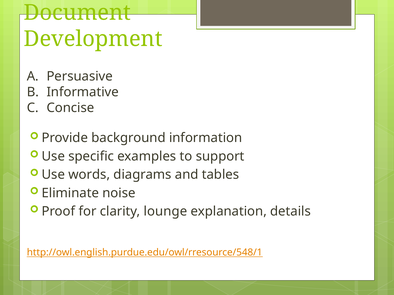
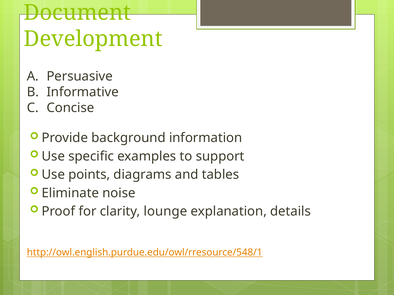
words: words -> points (89, 175)
